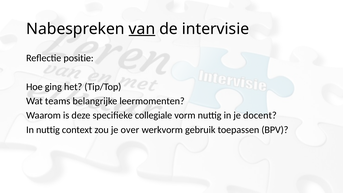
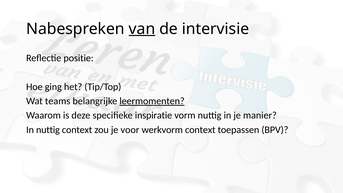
leermomenten underline: none -> present (152, 101)
collegiale: collegiale -> inspiratie (154, 115)
docent: docent -> manier (260, 115)
over: over -> voor (130, 130)
werkvorm gebruik: gebruik -> context (200, 130)
